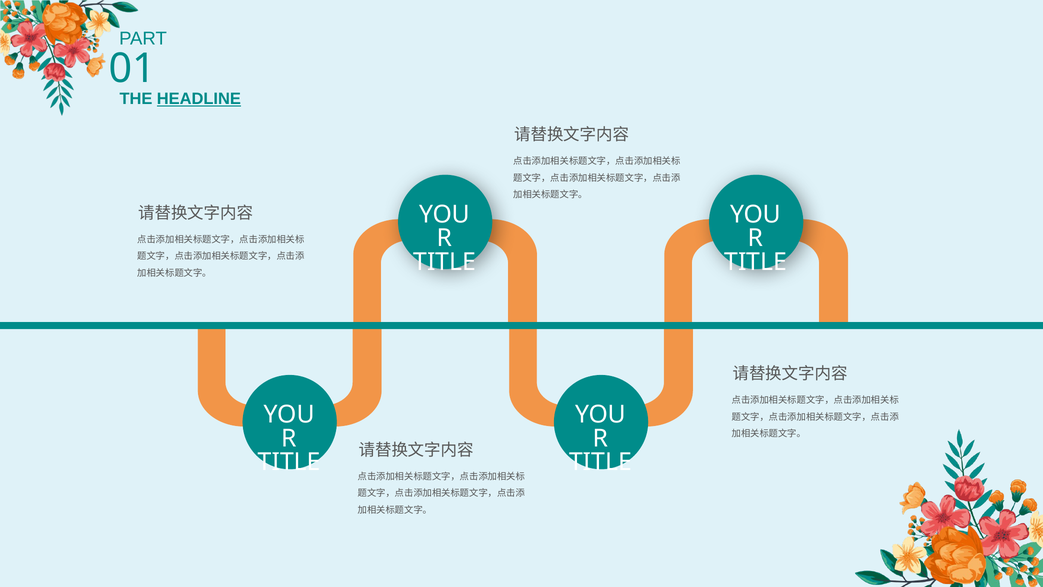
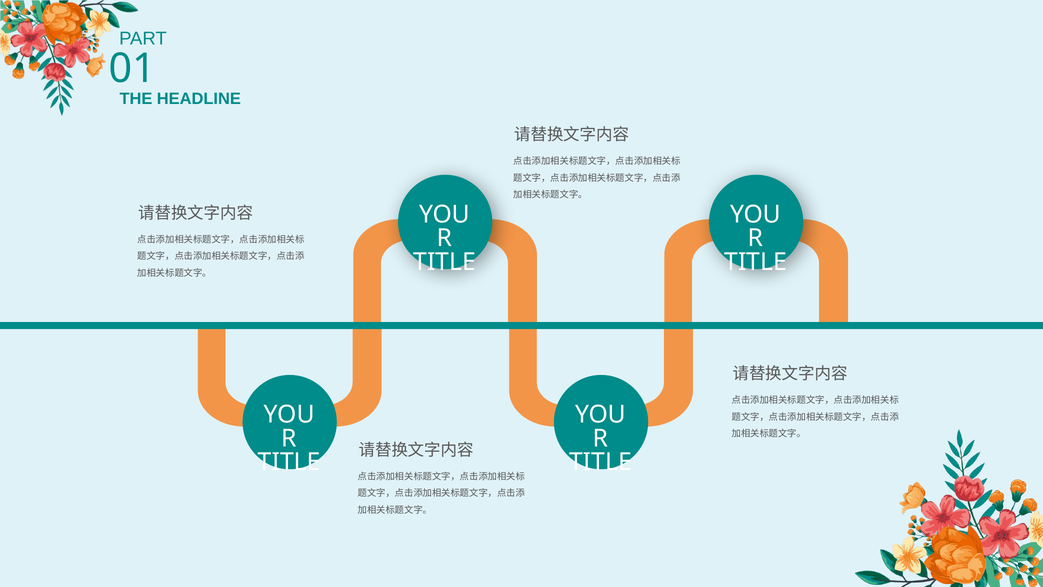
HEADLINE underline: present -> none (199, 99)
